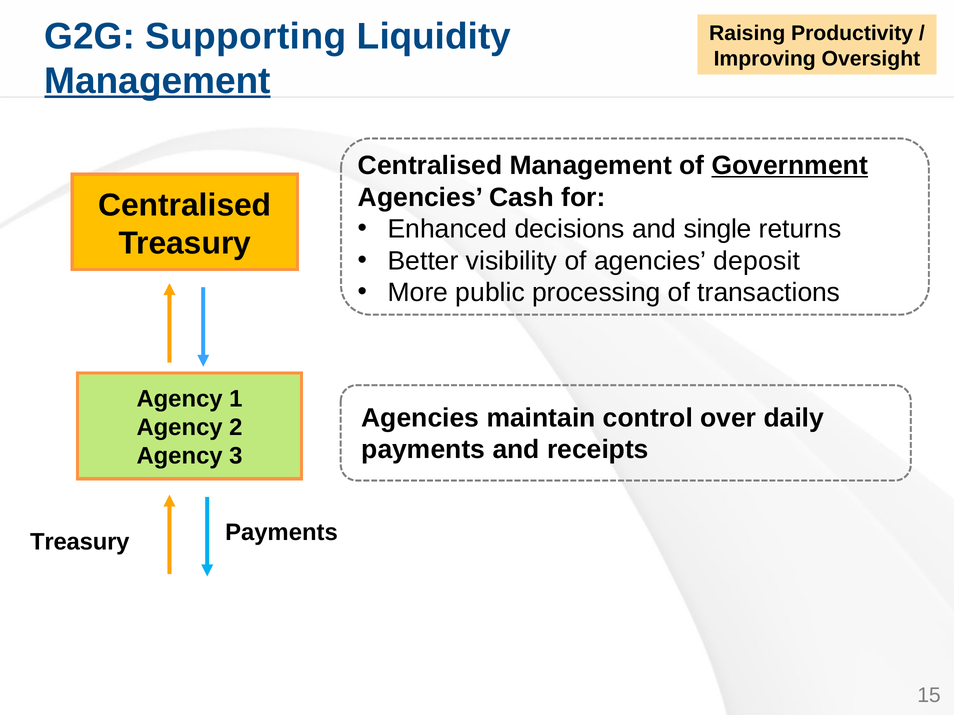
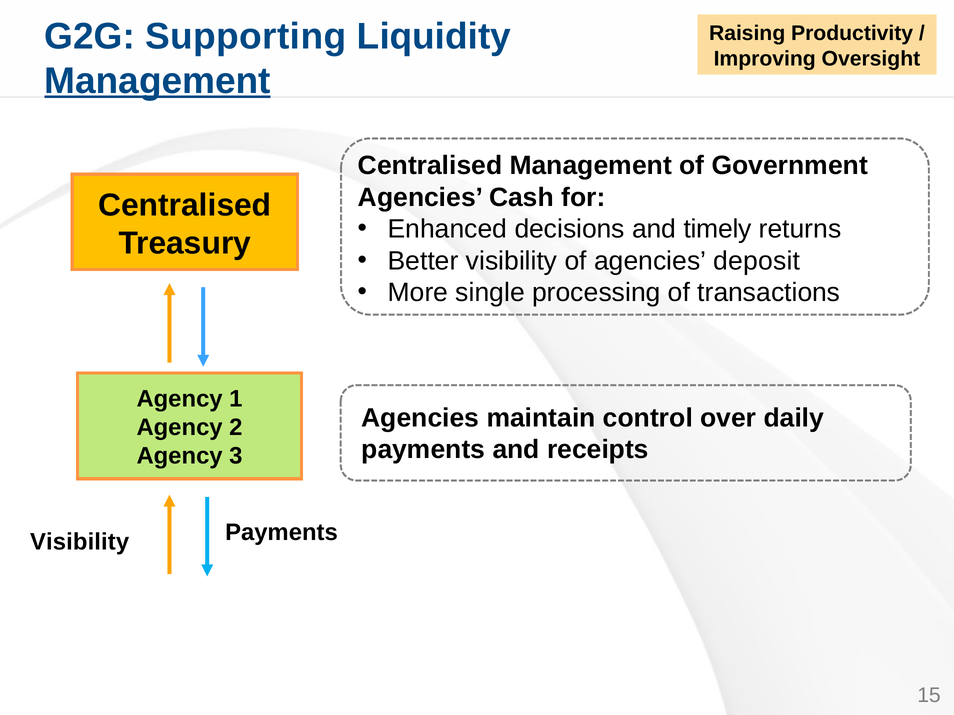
Government underline: present -> none (790, 166)
single: single -> timely (718, 229)
public: public -> single (490, 293)
Treasury: Treasury -> Visibility (80, 542)
